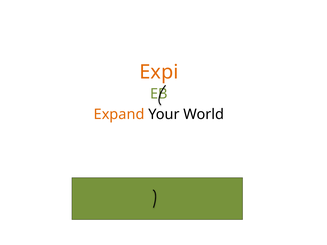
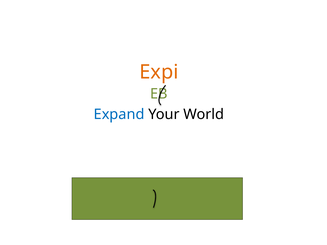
Expand colour: orange -> blue (119, 114)
